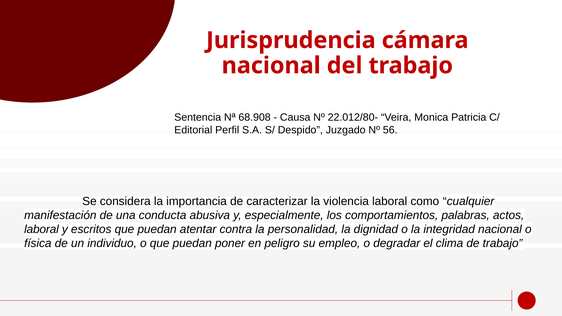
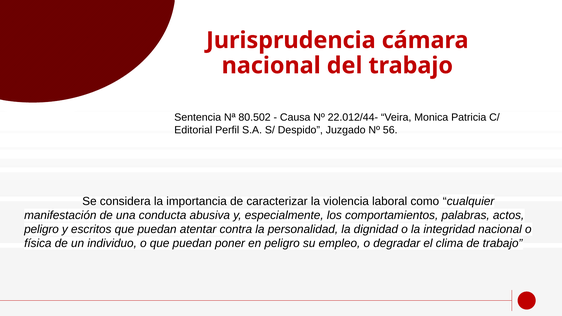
68.908: 68.908 -> 80.502 (255, 118)
22.012/80-: 22.012/80- -> 22.012/44- (353, 118)
laboral: laboral -> peligro (41, 229)
